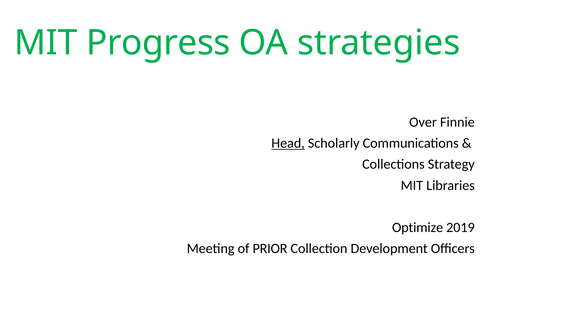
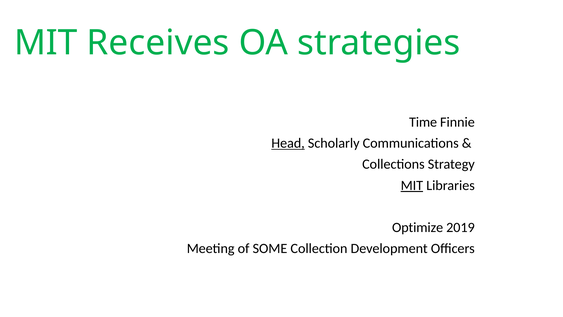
Progress: Progress -> Receives (158, 43)
Over: Over -> Time (423, 122)
MIT underline: none -> present (412, 185)
PRIOR: PRIOR -> SOME (270, 248)
